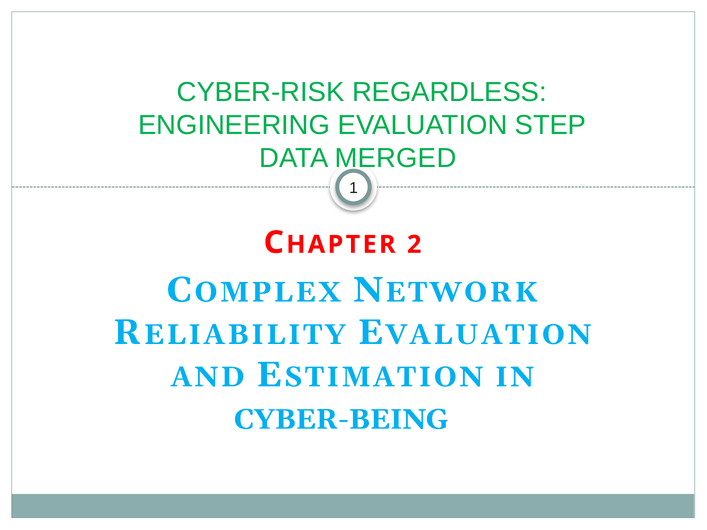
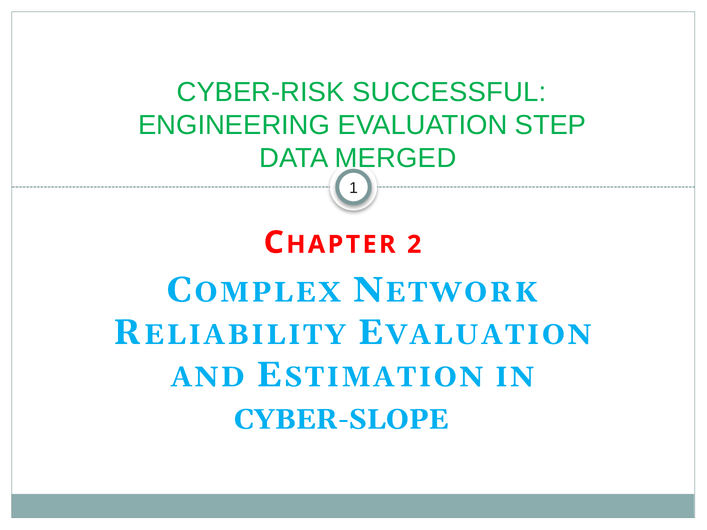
REGARDLESS: REGARDLESS -> SUCCESSFUL (449, 92)
CYBER-BEING: CYBER-BEING -> CYBER-SLOPE (341, 420)
